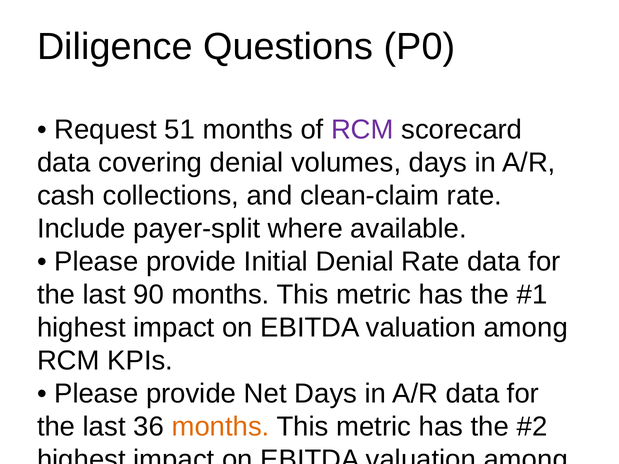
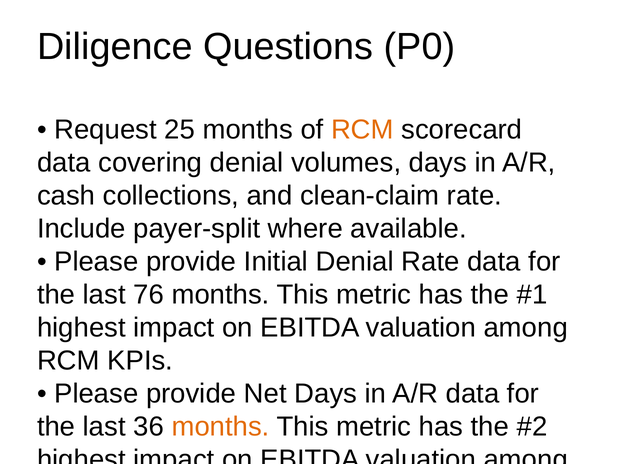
51: 51 -> 25 (180, 130)
RCM colour: purple -> orange (362, 130)
90: 90 -> 76 (149, 295)
